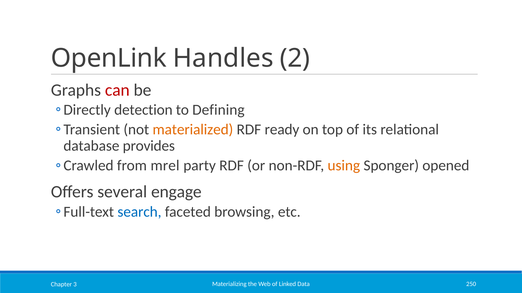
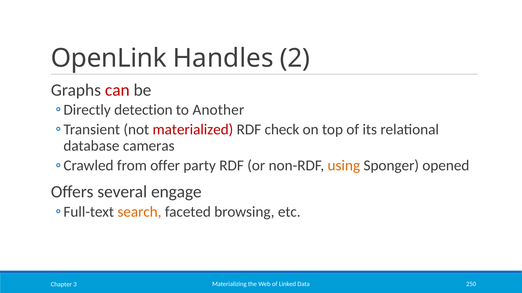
Defining: Defining -> Another (218, 110)
materialized colour: orange -> red (193, 130)
ready: ready -> check (282, 130)
provides: provides -> cameras (149, 146)
mrel: mrel -> offer (165, 166)
search colour: blue -> orange (139, 212)
